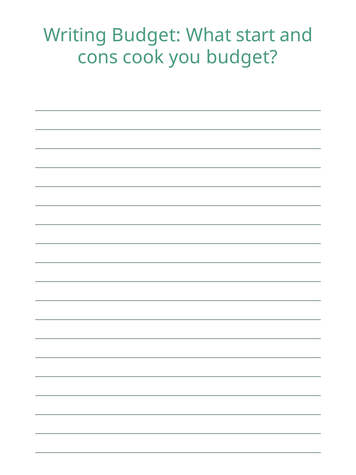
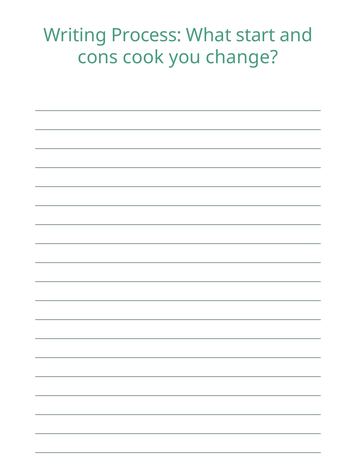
Writing Budget: Budget -> Process (146, 35)
you budget: budget -> change (242, 57)
